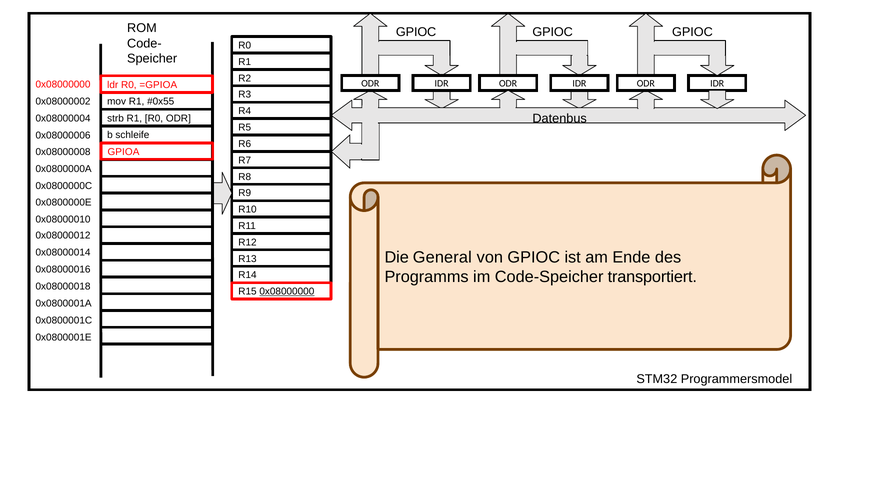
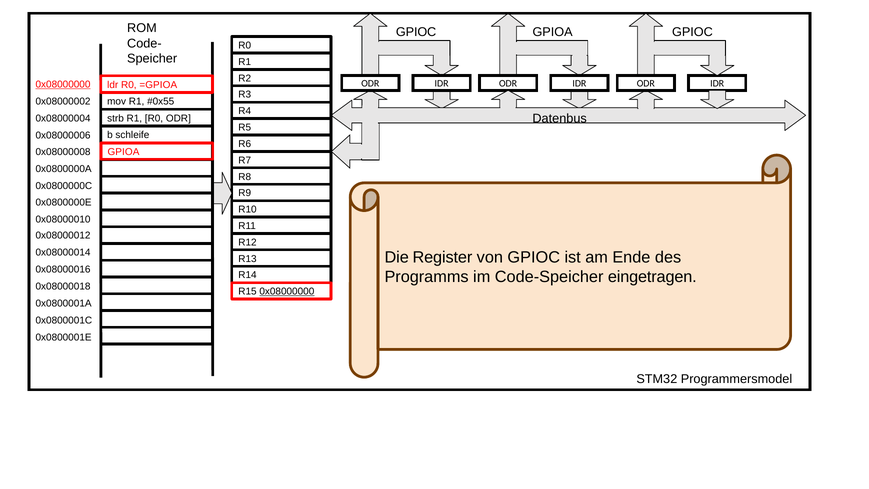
GPIOC: GPIOC -> GPIOA (553, 32)
0x08000000 underline: none -> present (63, 84)
General: General -> Register (442, 257)
transportiert: transportiert -> eingetragen (652, 277)
